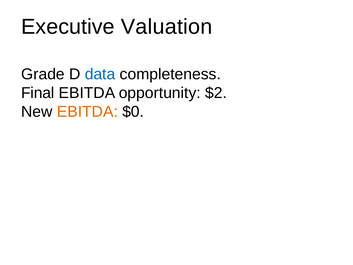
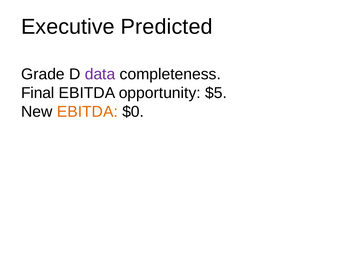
Valuation: Valuation -> Predicted (167, 27)
data colour: blue -> purple (100, 74)
$2: $2 -> $5 (216, 93)
